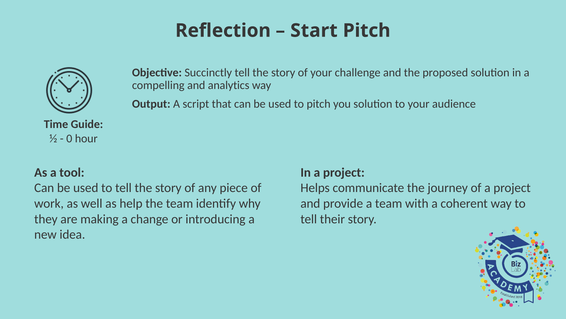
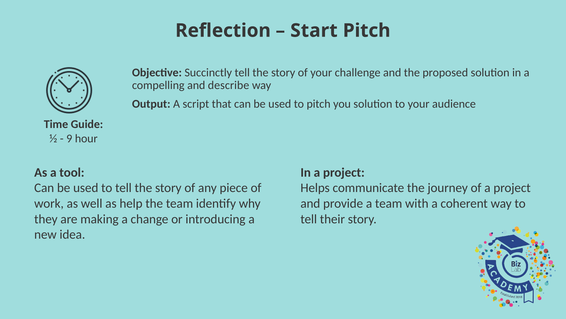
analytics: analytics -> describe (229, 85)
0: 0 -> 9 (69, 138)
